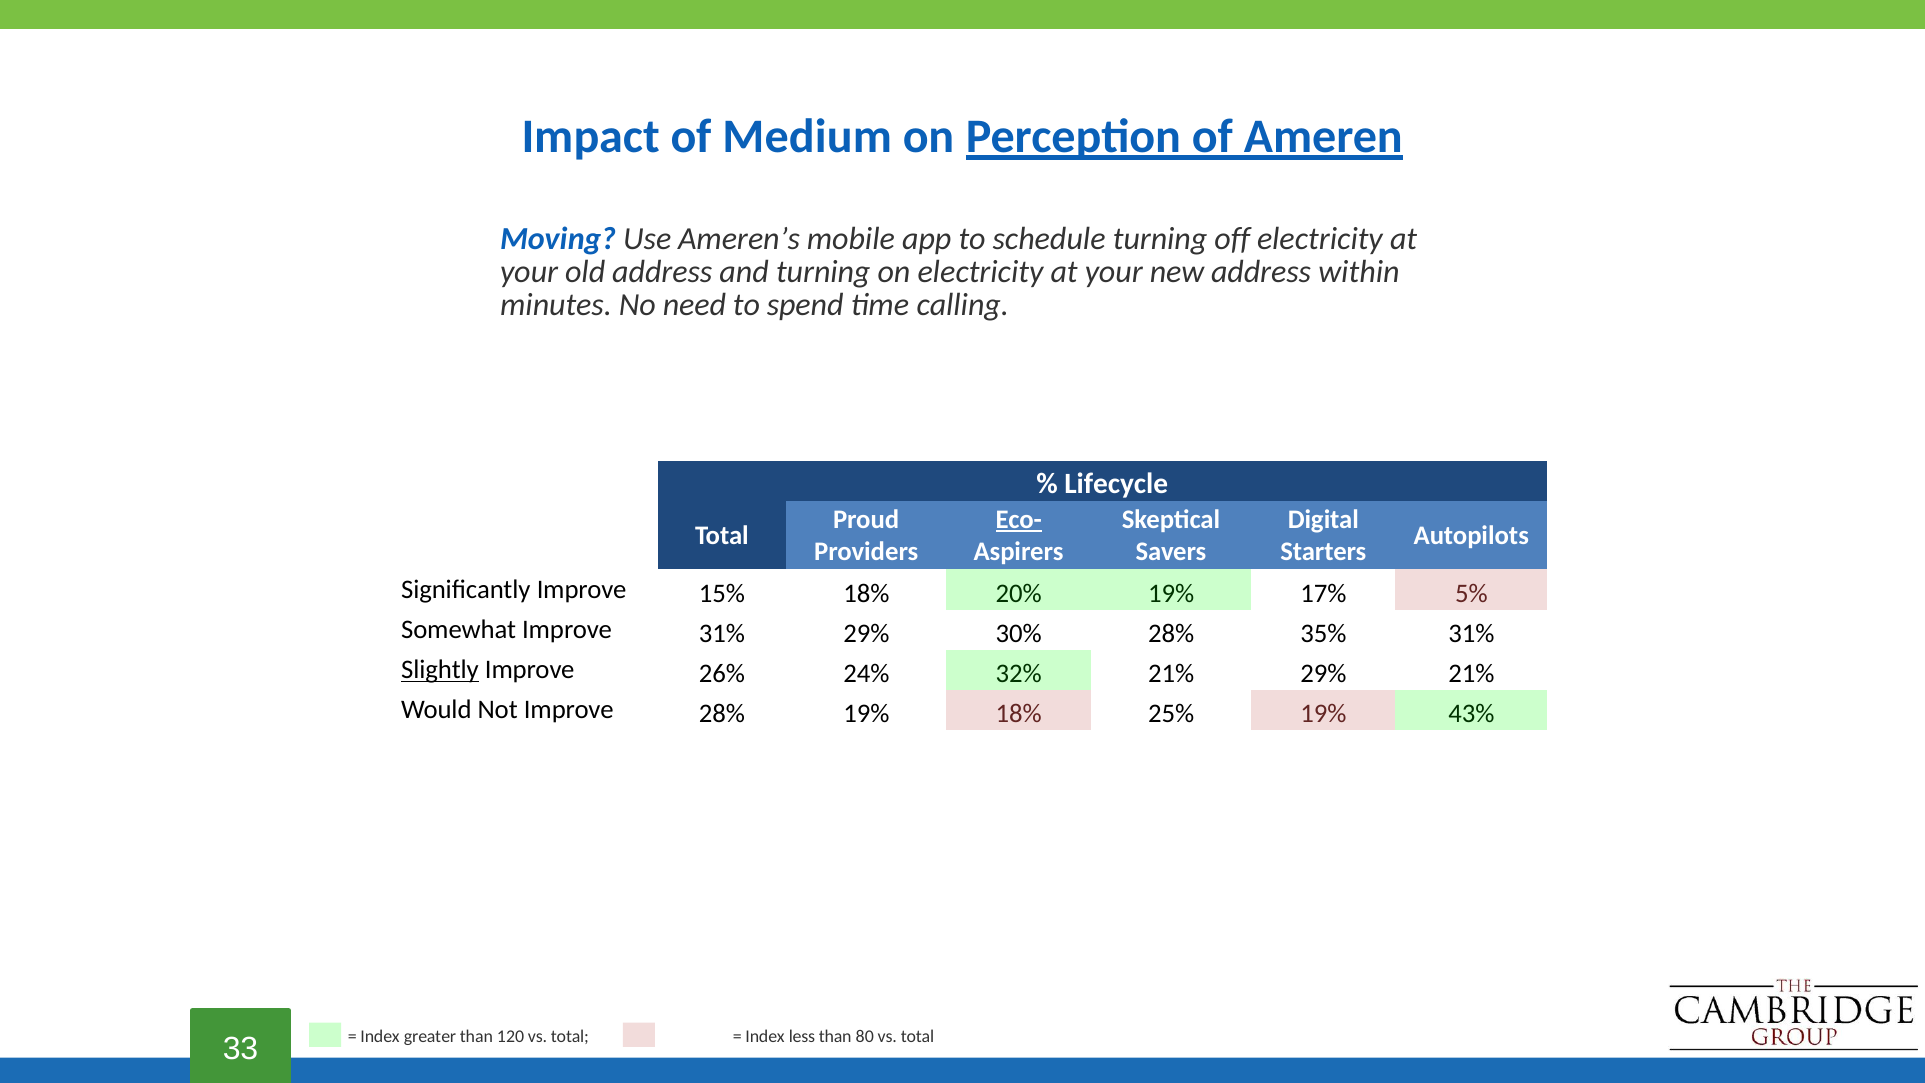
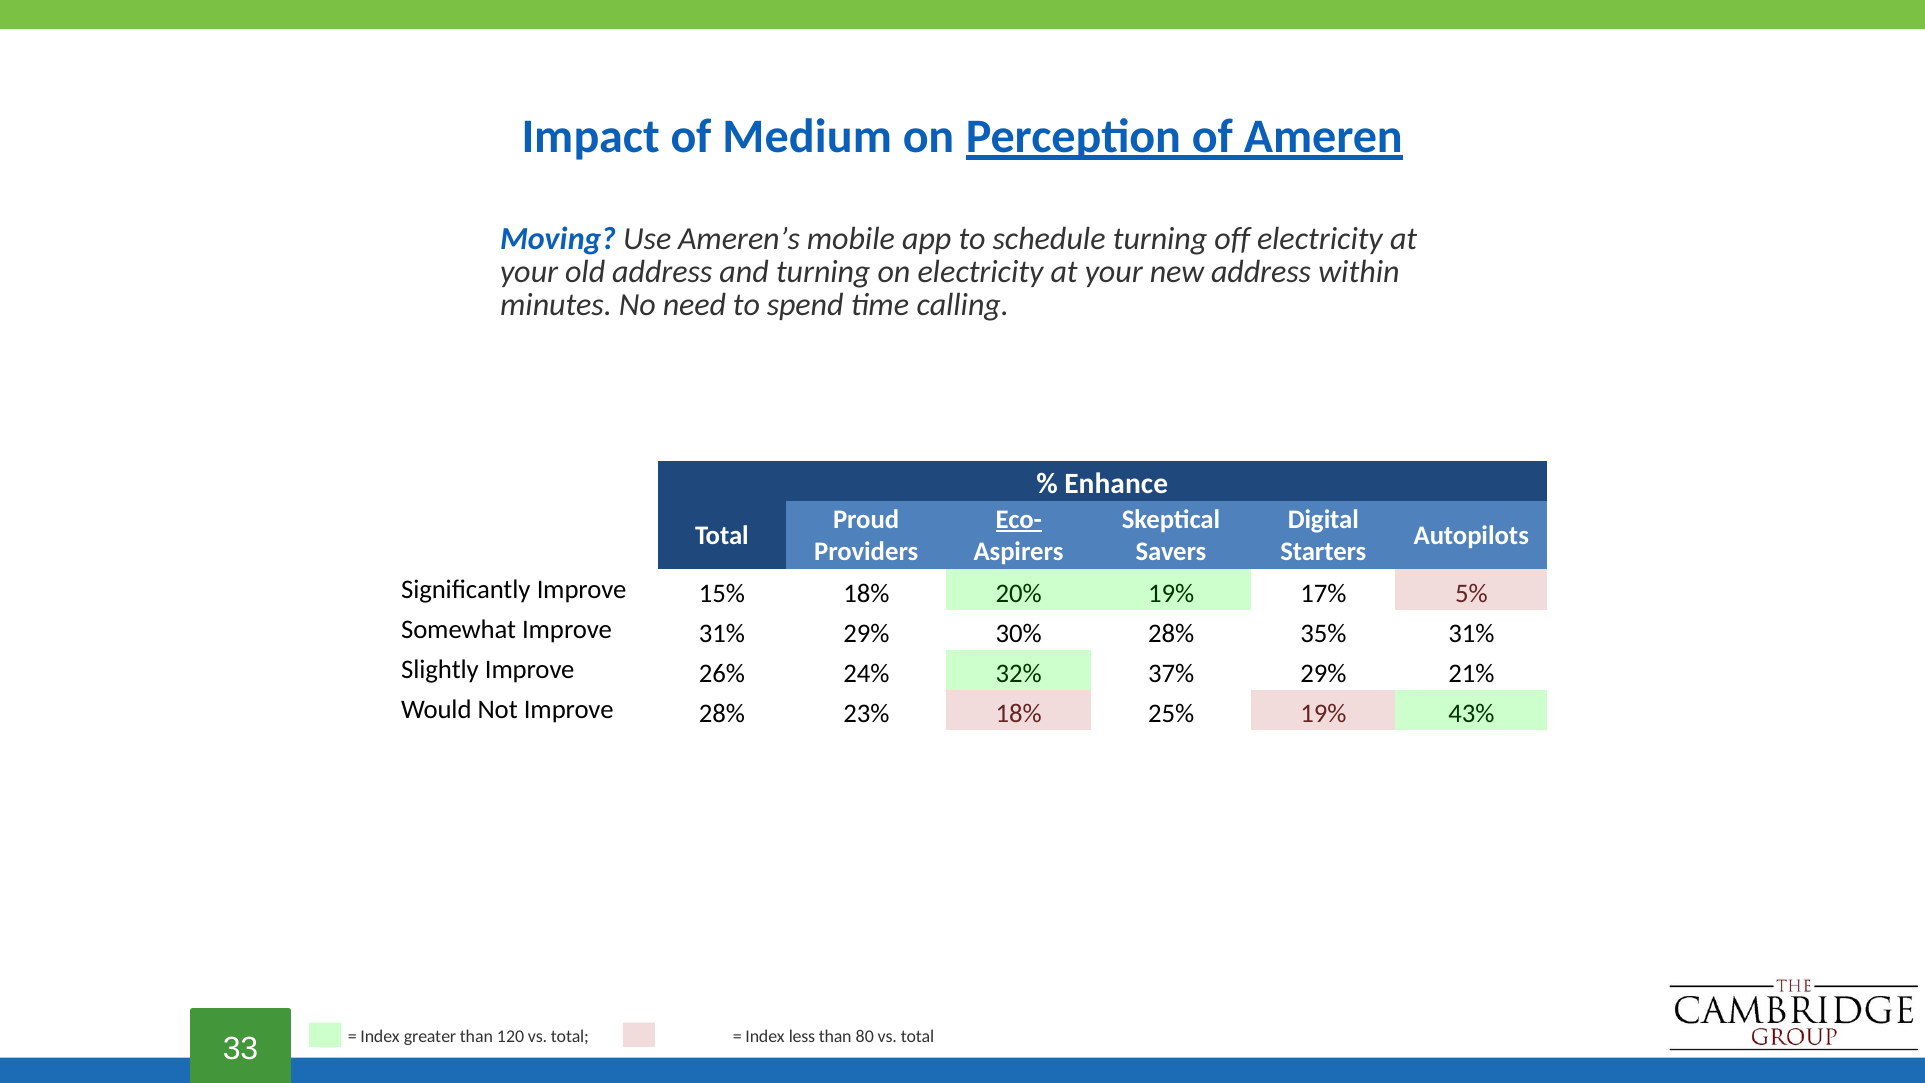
Lifecycle: Lifecycle -> Enhance (1116, 484)
Slightly underline: present -> none (440, 670)
32% 21%: 21% -> 37% (1171, 674)
28% 19%: 19% -> 23% (866, 714)
